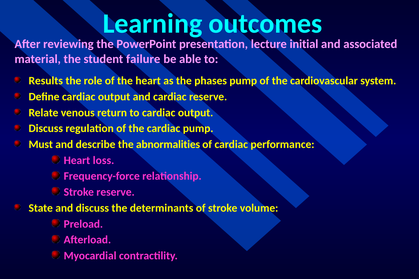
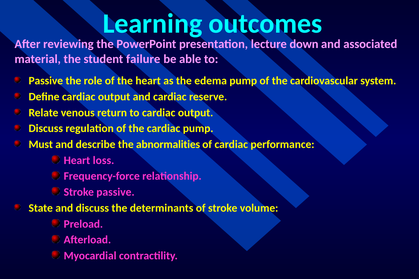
initial: initial -> down (304, 44)
Results: Results -> Passive (46, 81)
phases: phases -> edema (211, 81)
Stroke reserve: reserve -> passive (115, 192)
